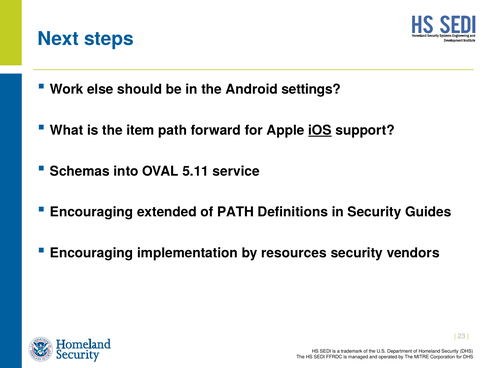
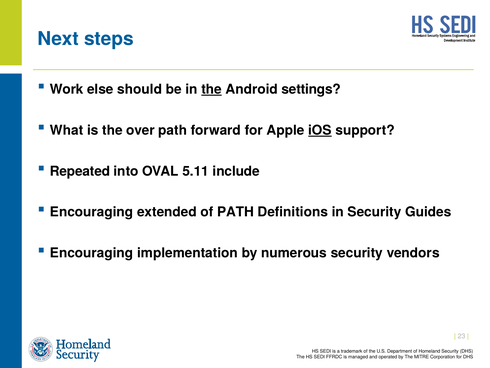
the underline: none -> present (212, 89)
item: item -> over (141, 130)
Schemas: Schemas -> Repeated (80, 171)
service: service -> include (236, 171)
resources: resources -> numerous (294, 253)
